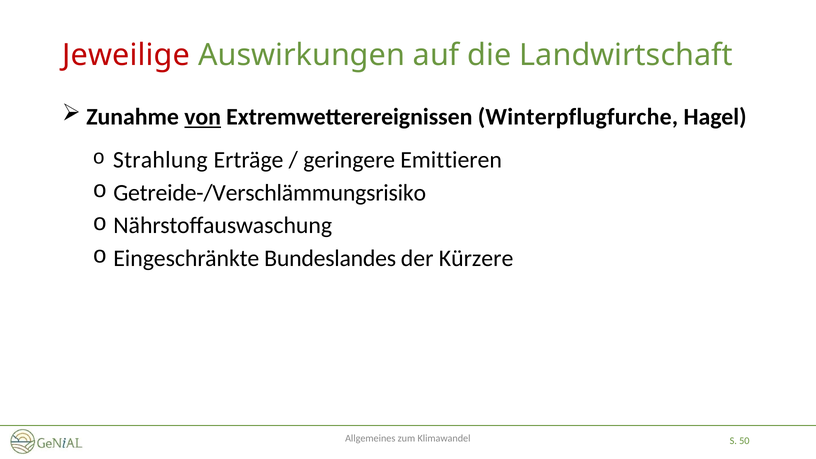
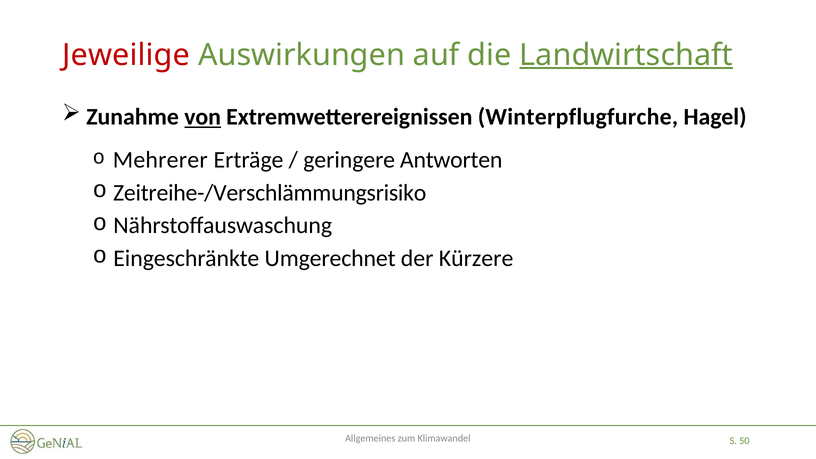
Landwirtschaft underline: none -> present (626, 55)
Strahlung: Strahlung -> Mehrerer (160, 160)
Emittieren: Emittieren -> Antworten (451, 160)
Getreide-/Verschlämmungsrisiko: Getreide-/Verschlämmungsrisiko -> Zeitreihe-/Verschlämmungsrisiko (270, 193)
Bundeslandes: Bundeslandes -> Umgerechnet (330, 258)
